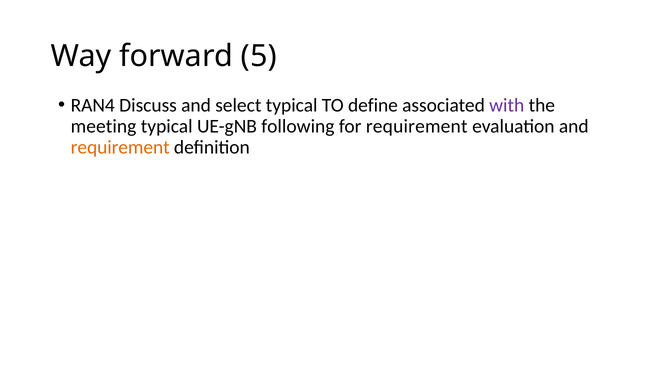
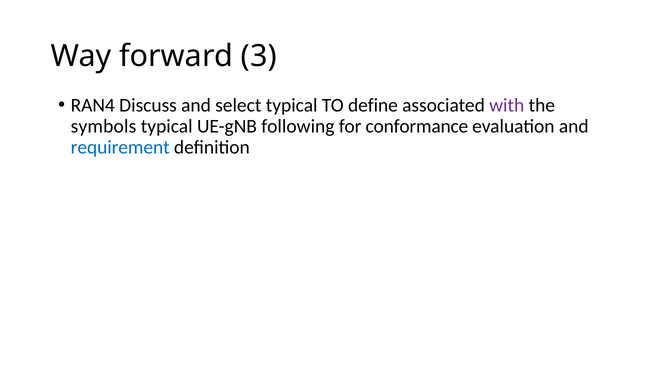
5: 5 -> 3 (259, 56)
meeting: meeting -> symbols (104, 126)
for requirement: requirement -> conformance (417, 126)
requirement colour: orange -> blue (120, 147)
